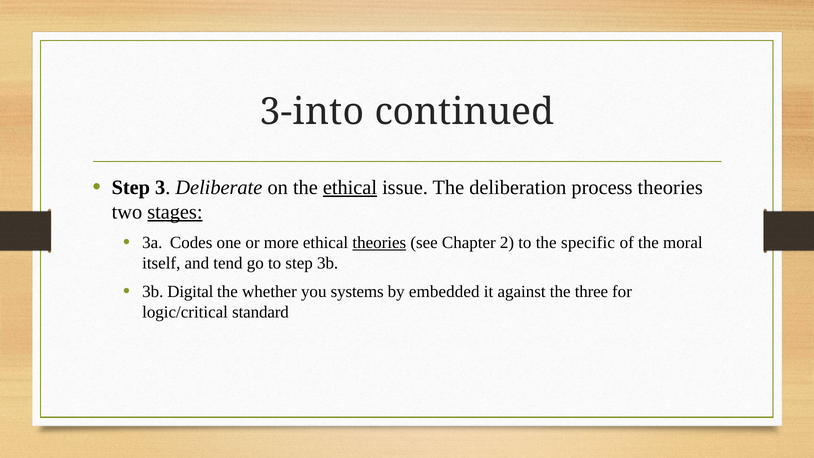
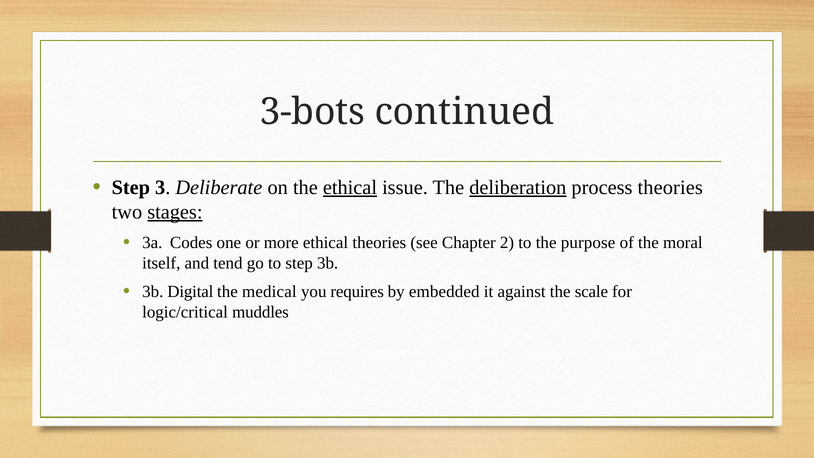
3-into: 3-into -> 3-bots (312, 112)
deliberation underline: none -> present (518, 187)
theories underline: present -> none (379, 242)
specific: specific -> purpose (588, 242)
whether: whether -> medical (269, 292)
systems: systems -> requires (357, 292)
three: three -> scale (591, 292)
standard: standard -> muddles (260, 312)
